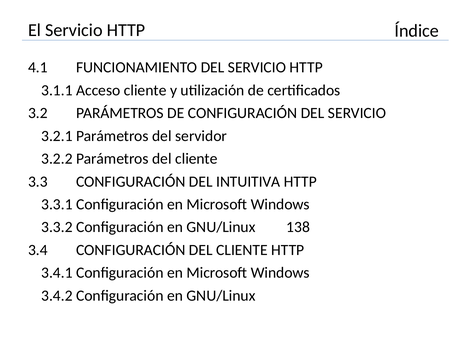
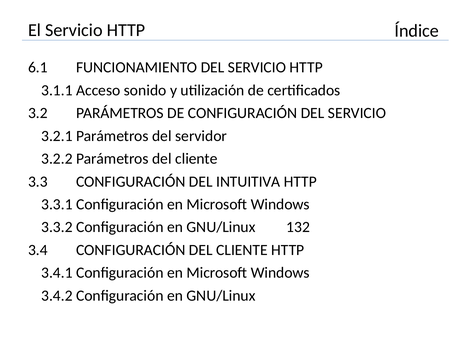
4.1: 4.1 -> 6.1 (38, 68)
cliente: cliente -> sonido (145, 90)
138: 138 -> 132 (298, 227)
